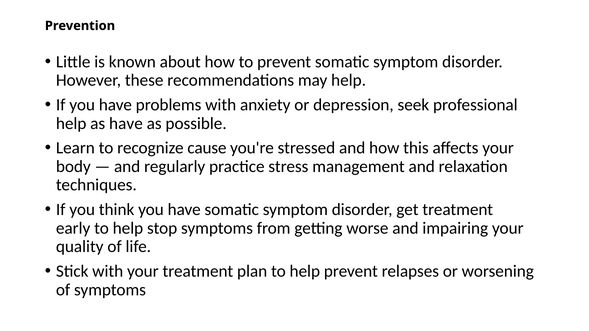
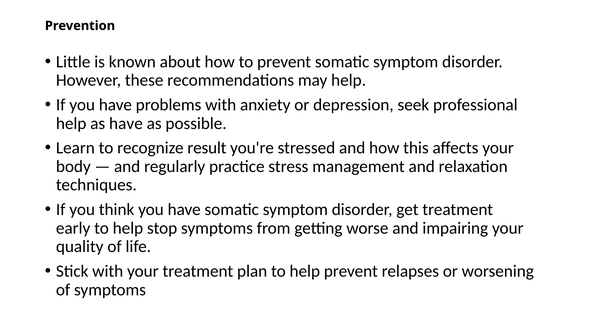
cause: cause -> result (207, 148)
